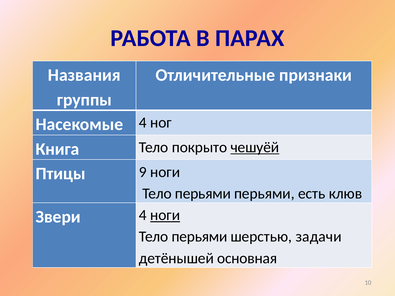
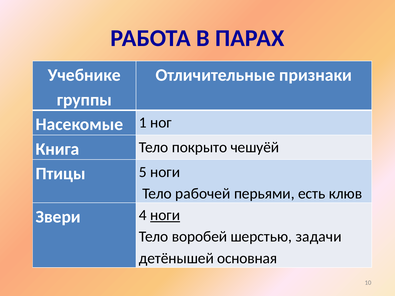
Названия: Названия -> Учебнике (84, 75)
Насекомые 4: 4 -> 1 (143, 123)
чешуёй underline: present -> none (255, 147)
9: 9 -> 5 (143, 172)
перьями: перьями -> рабочей (203, 194)
перьями: перьями -> воробей (199, 237)
